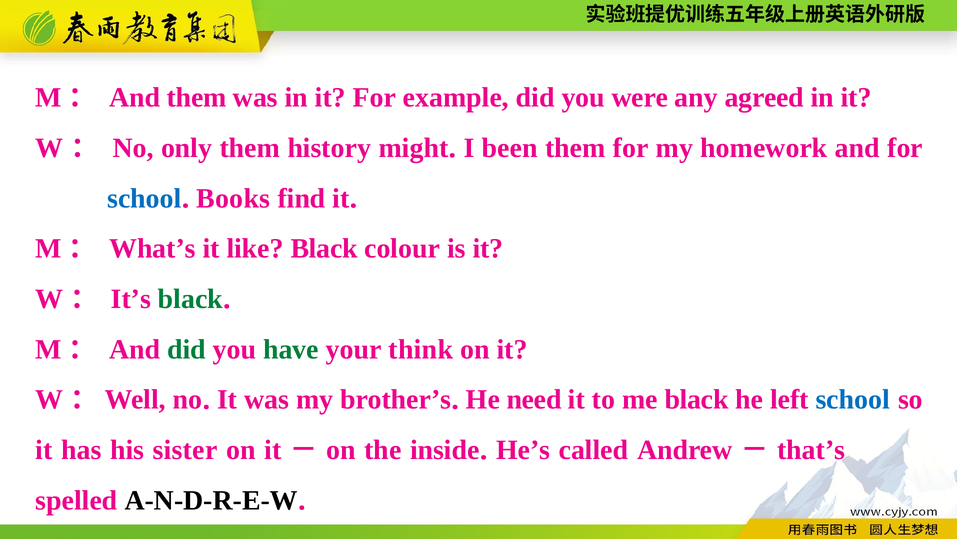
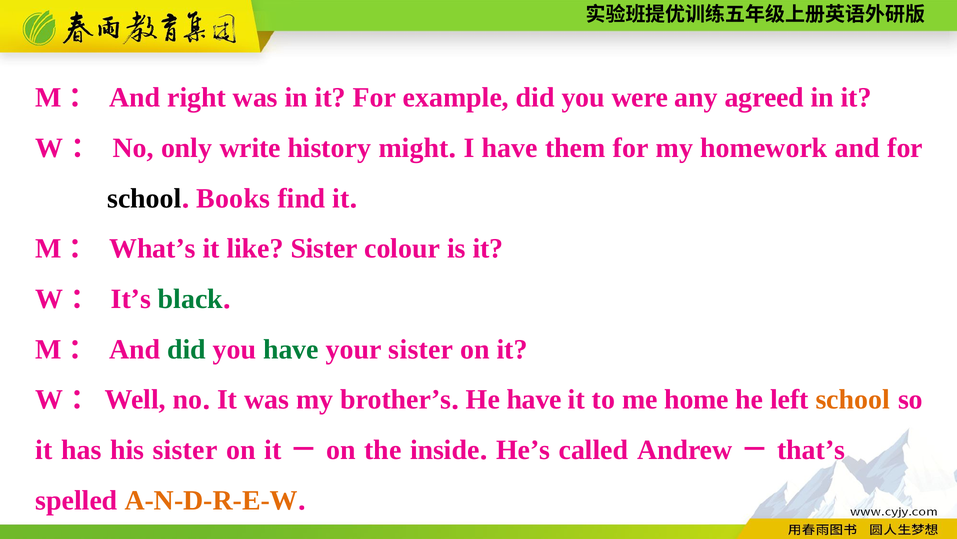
And them: them -> right (197, 98)
only them: them -> write (250, 148)
I been: been -> have (510, 148)
school colour: blue -> black (144, 198)
like Black: Black -> Sister (324, 248)
your think: think -> sister (421, 349)
He need: need -> have (534, 399)
me black: black -> home (697, 399)
school colour: blue -> orange (853, 399)
A-N-D-R-E-W colour: black -> orange (211, 500)
